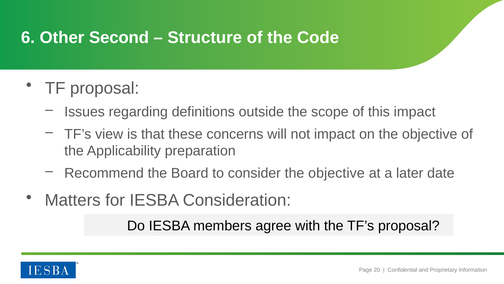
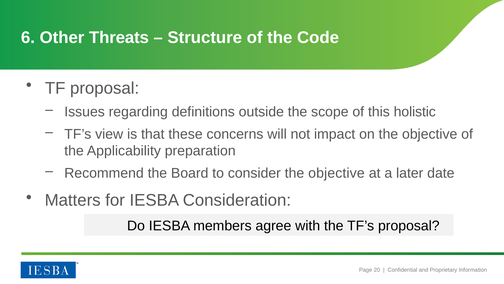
Second: Second -> Threats (119, 38)
this impact: impact -> holistic (415, 112)
